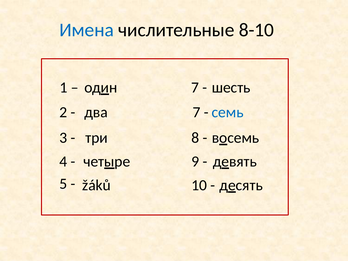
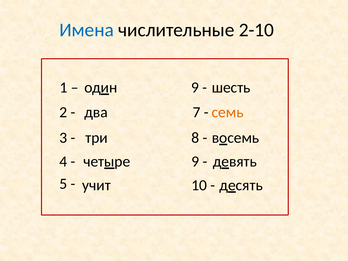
8-10: 8-10 -> 2-10 (256, 30)
7: 7 -> 9 (195, 88)
семь colour: blue -> orange (228, 112)
žáků: žáků -> учит (97, 185)
